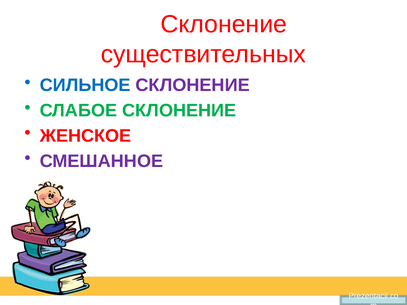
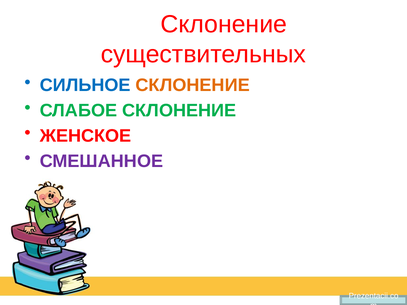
СКЛОНЕНИЕ colour: purple -> orange (193, 85)
